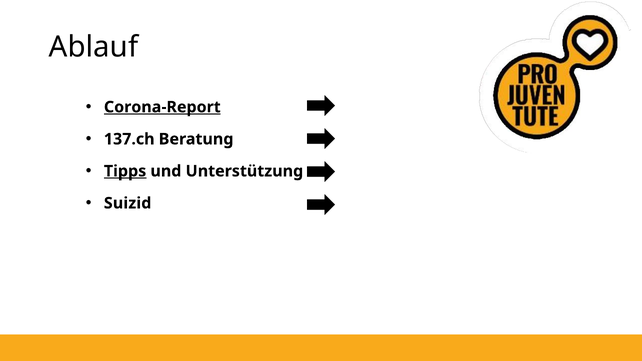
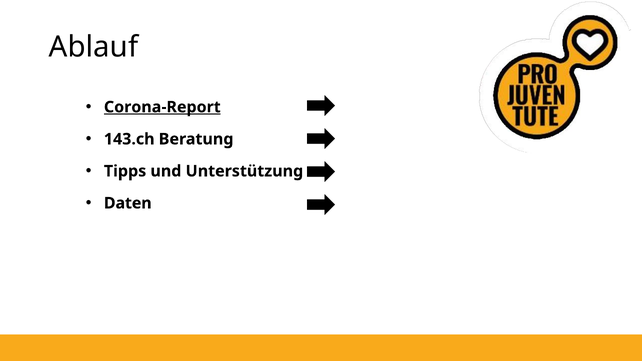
137.ch: 137.ch -> 143.ch (129, 139)
Tipps underline: present -> none (125, 171)
Suizid: Suizid -> Daten (128, 203)
